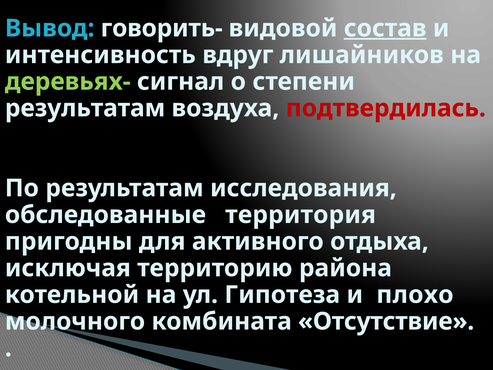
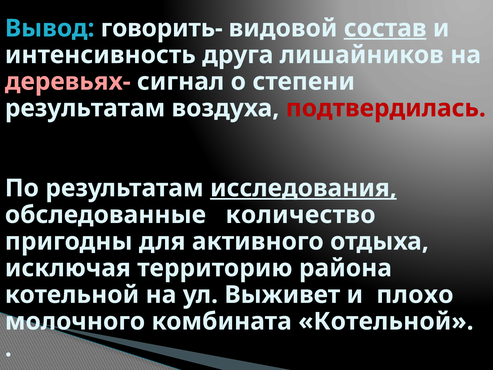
вдруг: вдруг -> друга (238, 55)
деревьях- colour: light green -> pink (68, 82)
исследования underline: none -> present (303, 188)
территория: территория -> количество (301, 215)
Гипотеза: Гипотеза -> Выживет (282, 295)
комбината Отсутствие: Отсутствие -> Котельной (386, 321)
